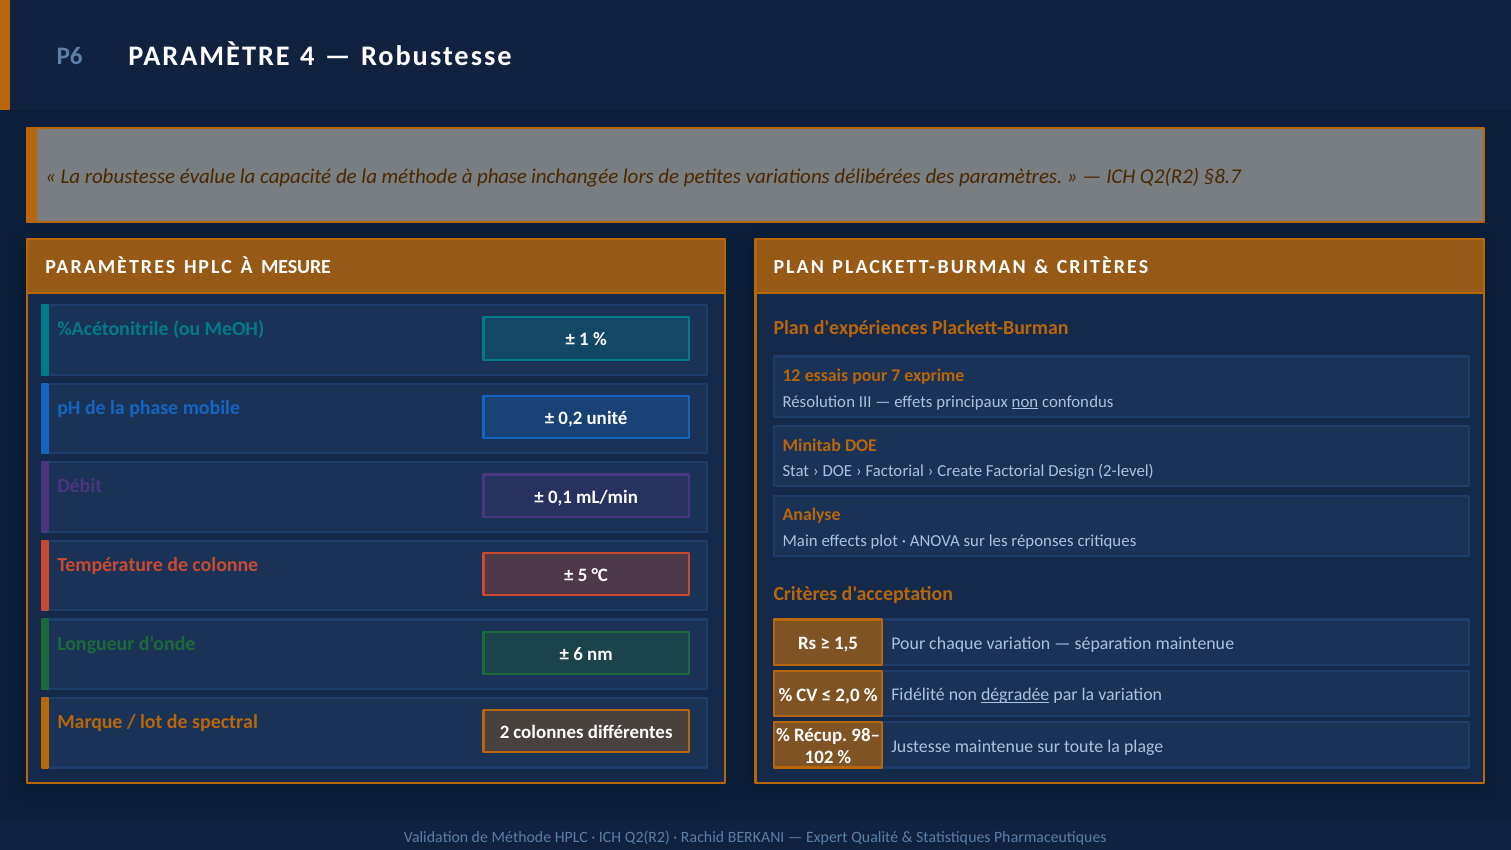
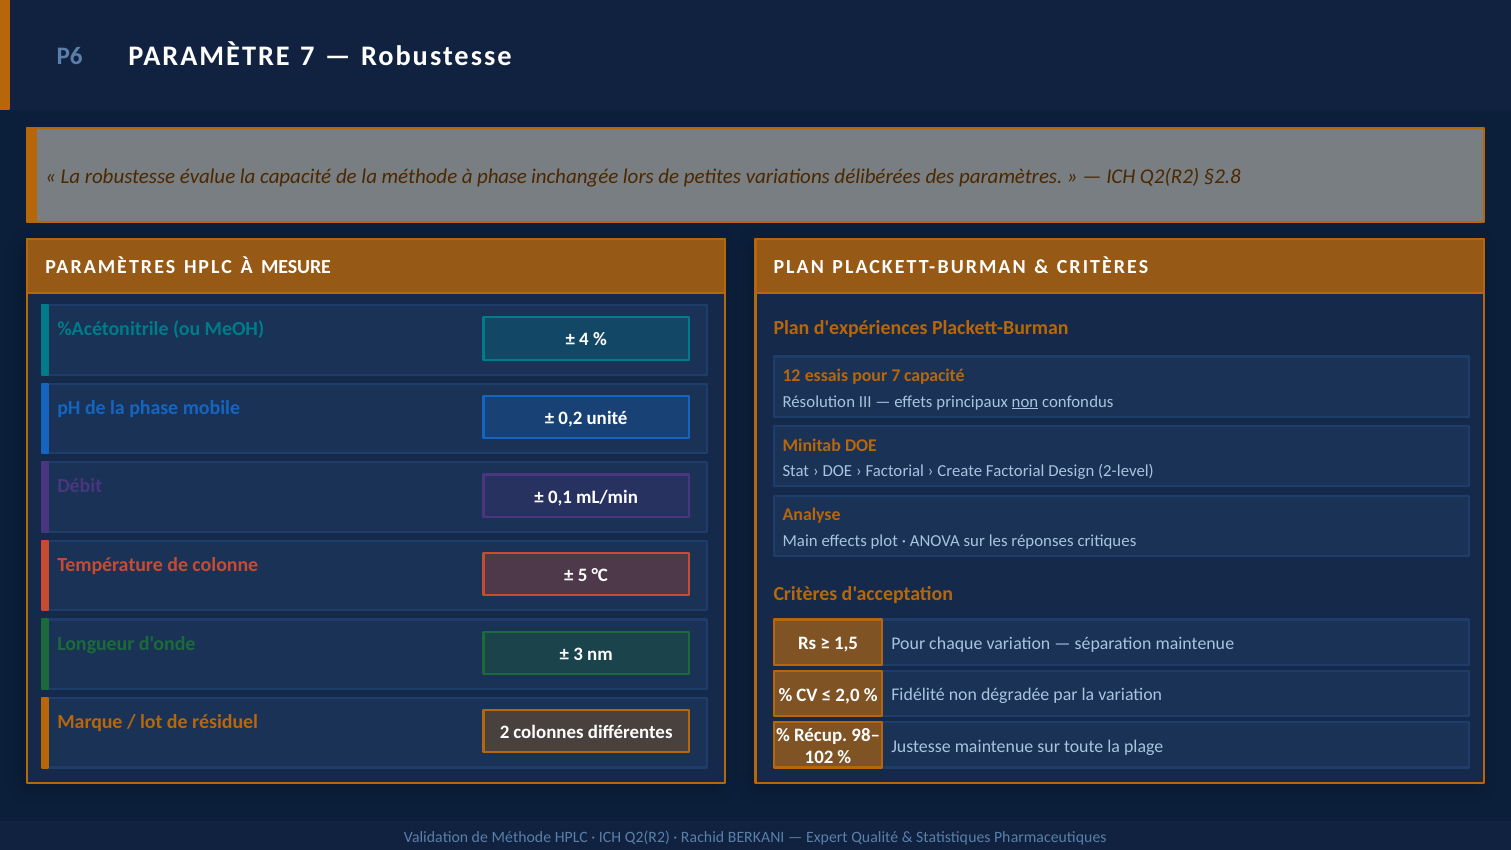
PARAMÈTRE 4: 4 -> 7 (307, 56)
§8.7: §8.7 -> §2.8 (1222, 177)
1: 1 -> 4 (584, 340)
7 exprime: exprime -> capacité (934, 376)
6: 6 -> 3 (578, 654)
dégradée underline: present -> none (1015, 695)
spectral: spectral -> résiduel (225, 722)
